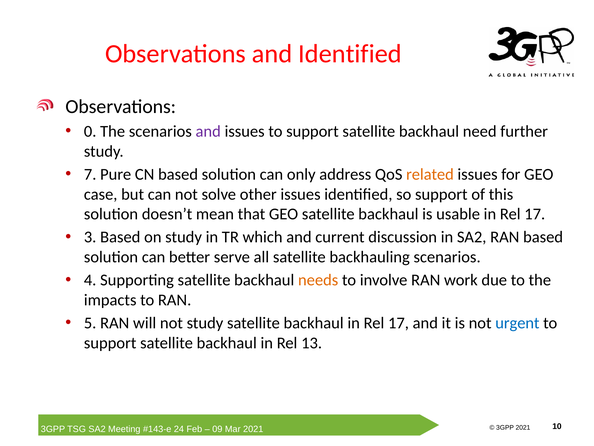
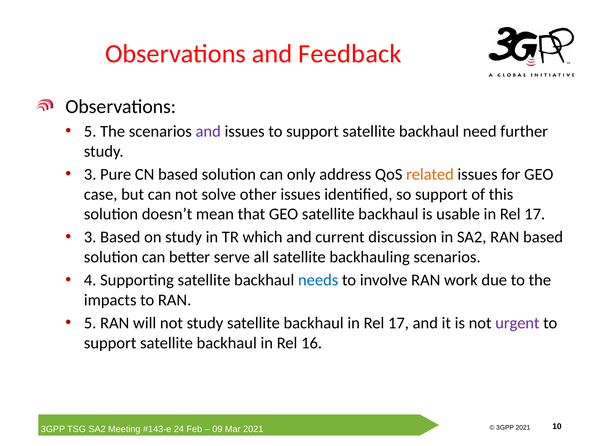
and Identified: Identified -> Feedback (350, 54)
0: 0 -> 5 (90, 131)
7: 7 -> 3 (90, 174)
needs colour: orange -> blue (318, 280)
urgent colour: blue -> purple (517, 323)
13: 13 -> 16 (312, 343)
